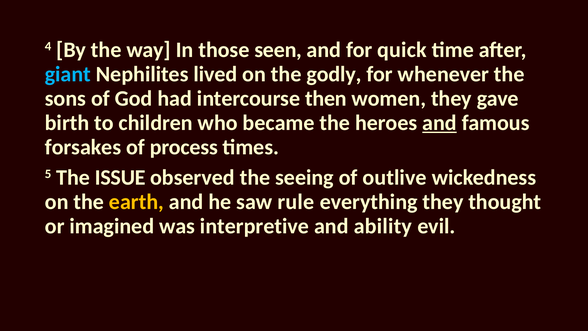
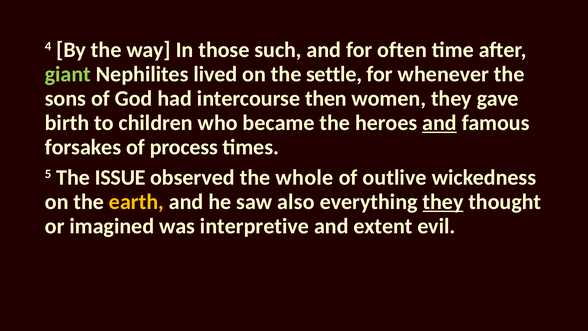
seen: seen -> such (278, 50)
quick: quick -> often (402, 50)
giant colour: light blue -> light green (68, 74)
godly: godly -> settle (334, 74)
seeing: seeing -> whole (304, 177)
rule: rule -> also (296, 202)
they underline: none -> present (443, 202)
ability: ability -> extent (383, 226)
